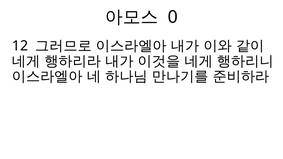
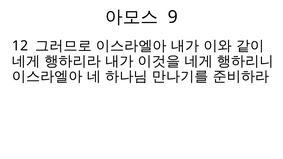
0: 0 -> 9 (173, 17)
